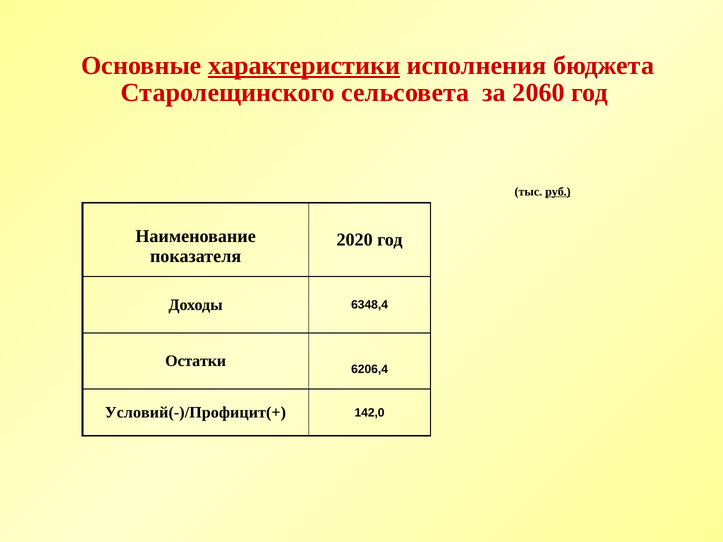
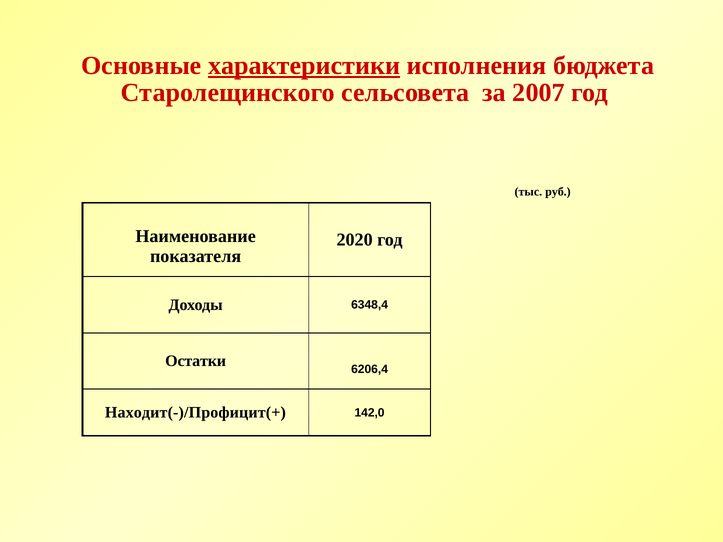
2060: 2060 -> 2007 (539, 92)
руб underline: present -> none (558, 192)
Условий(-)/Профицит(+: Условий(-)/Профицит(+ -> Находит(-)/Профицит(+ (195, 413)
